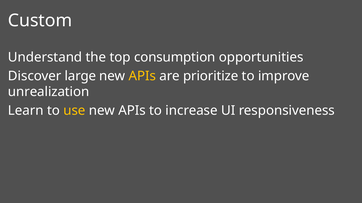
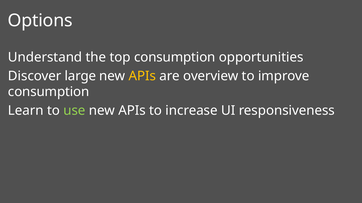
Custom: Custom -> Options (40, 21)
prioritize: prioritize -> overview (211, 76)
unrealization: unrealization -> consumption (49, 92)
use colour: yellow -> light green (74, 111)
